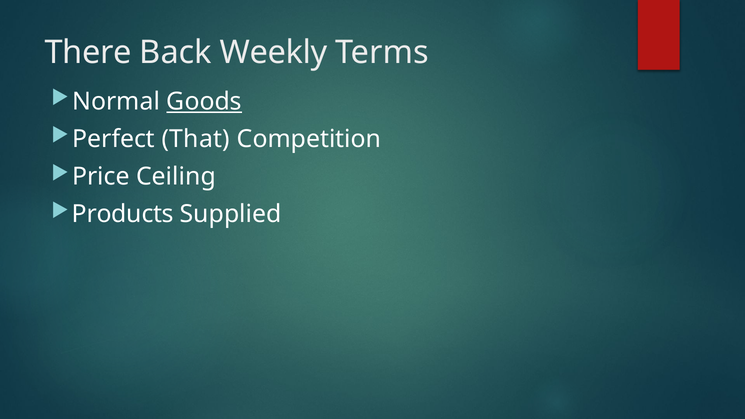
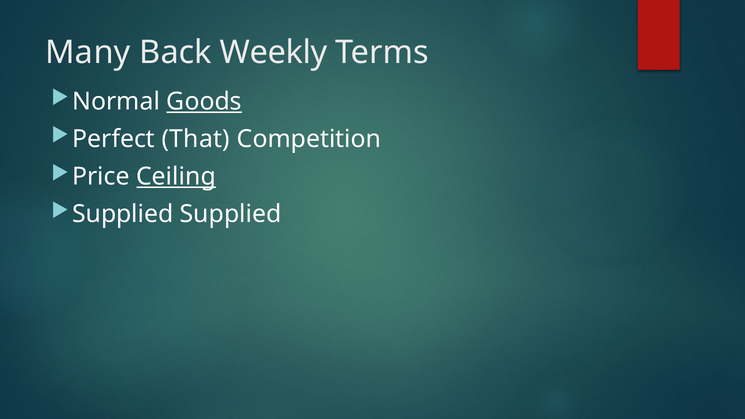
There: There -> Many (88, 52)
Ceiling underline: none -> present (176, 177)
Products: Products -> Supplied (123, 214)
